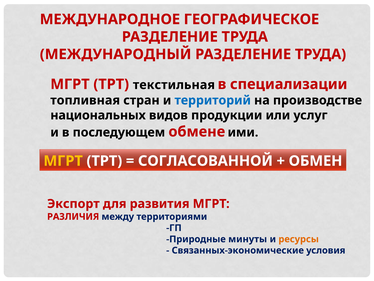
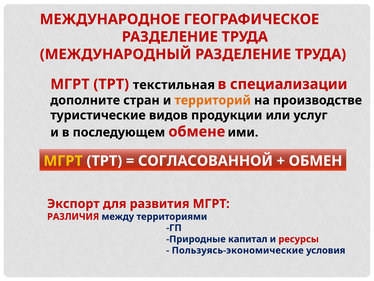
топливная: топливная -> дополните (85, 100)
территорий colour: blue -> orange (213, 100)
национальных: национальных -> туристические (98, 115)
минуты: минуты -> капитал (248, 239)
ресурсы colour: orange -> red (299, 239)
Связанных-экономические: Связанных-экономические -> Пользуясь-экономические (238, 250)
